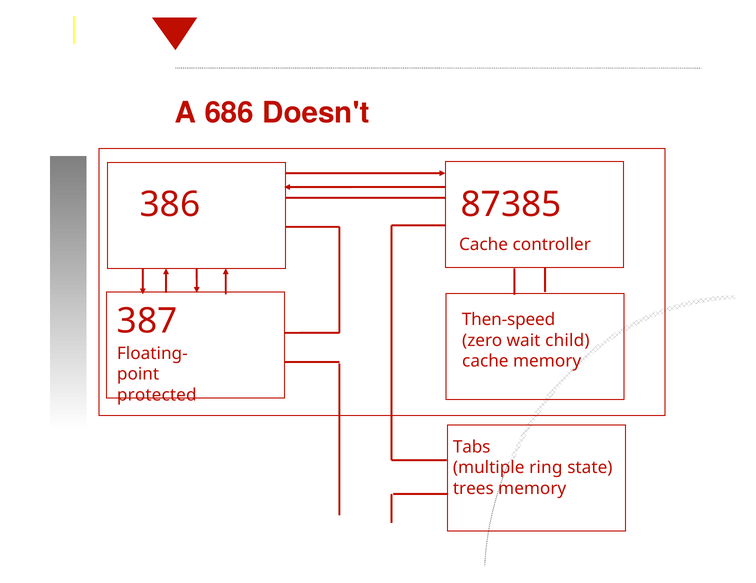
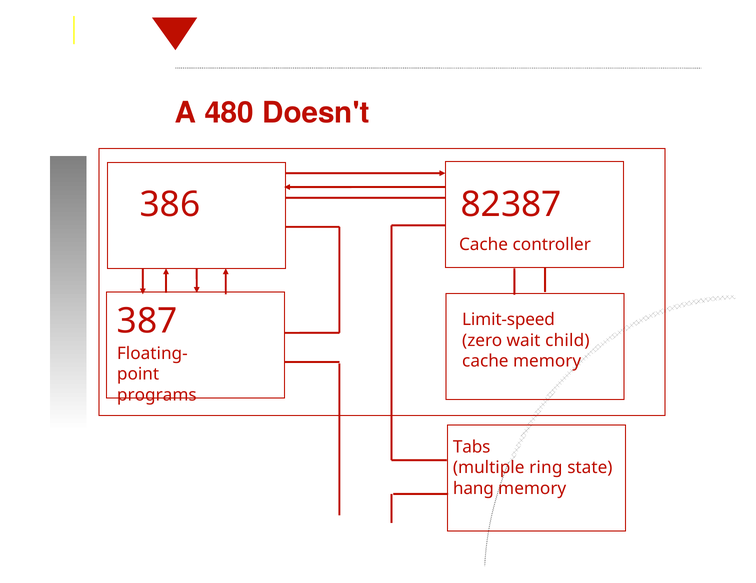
686: 686 -> 480 (229, 113)
87385: 87385 -> 82387 (511, 204)
Then-speed: Then-speed -> Limit-speed (509, 319)
protected: protected -> programs (157, 395)
trees: trees -> hang (473, 488)
